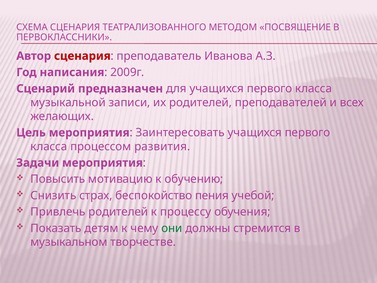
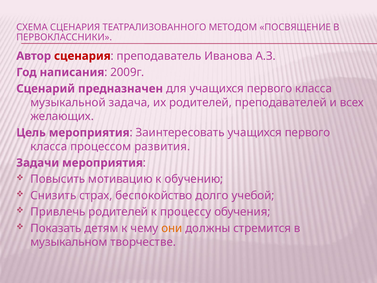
записи: записи -> задача (129, 102)
пения: пения -> долго (212, 195)
они colour: green -> orange (172, 228)
